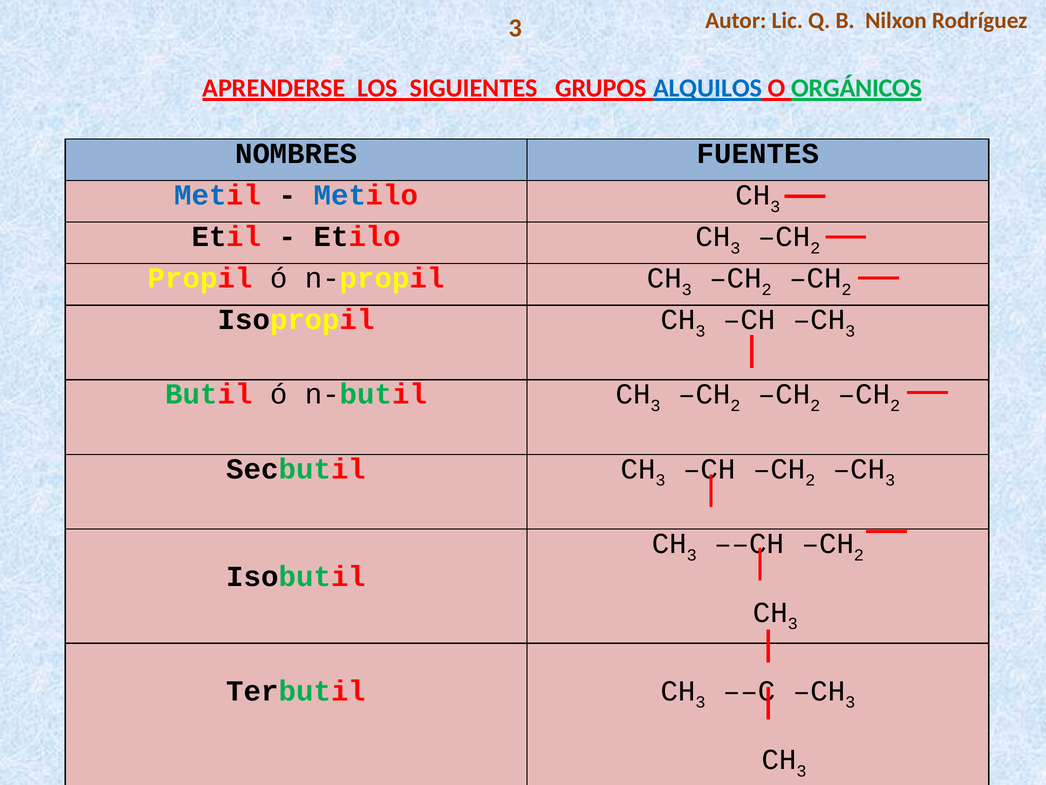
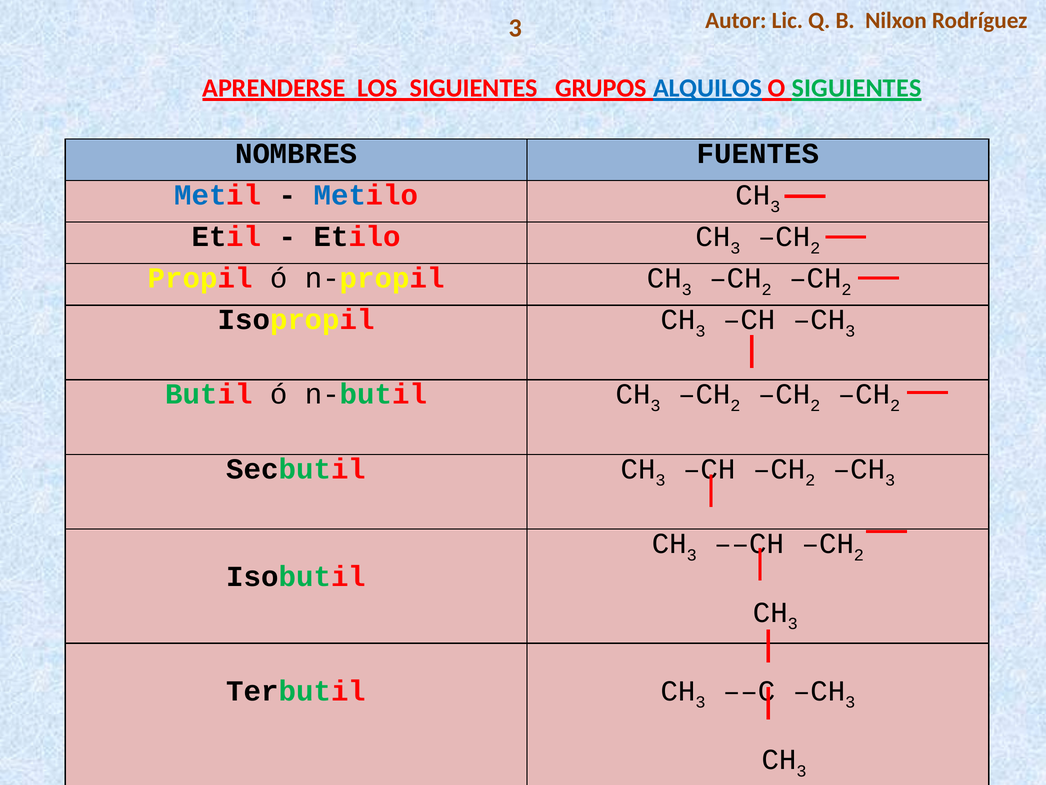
O ORGÁNICOS: ORGÁNICOS -> SIGUIENTES (856, 88)
